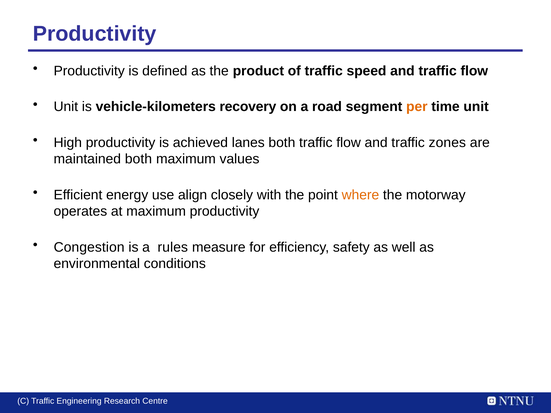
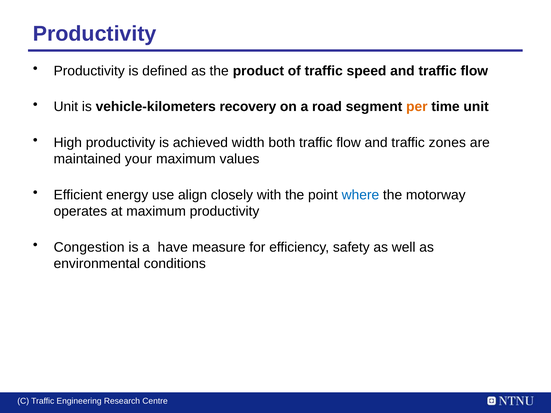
lanes: lanes -> width (248, 143)
maintained both: both -> your (138, 159)
where colour: orange -> blue (360, 195)
rules: rules -> have (173, 247)
